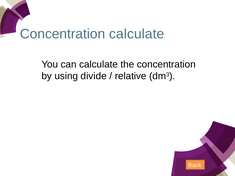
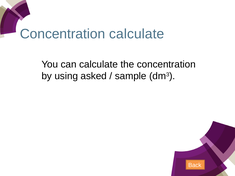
divide: divide -> asked (94, 76)
relative: relative -> sample (131, 76)
